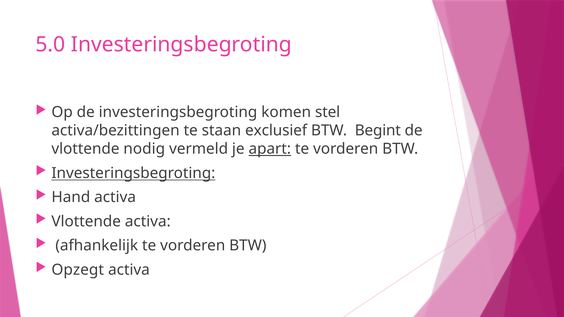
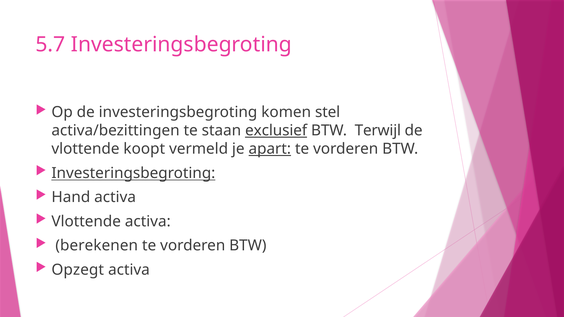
5.0: 5.0 -> 5.7 (50, 44)
exclusief underline: none -> present (276, 131)
Begint: Begint -> Terwijl (378, 131)
nodig: nodig -> koopt (144, 149)
afhankelijk: afhankelijk -> berekenen (97, 246)
